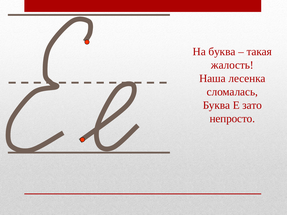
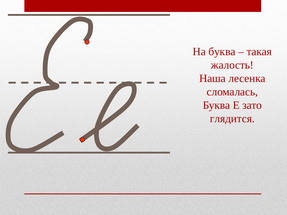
непросто: непросто -> глядится (232, 119)
